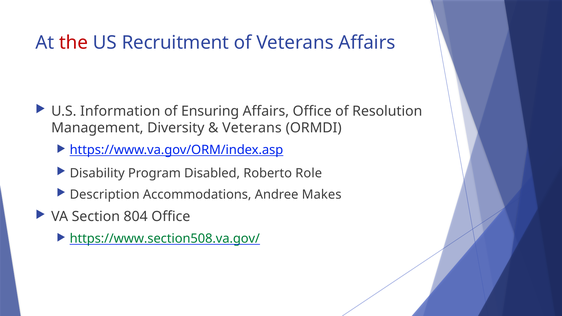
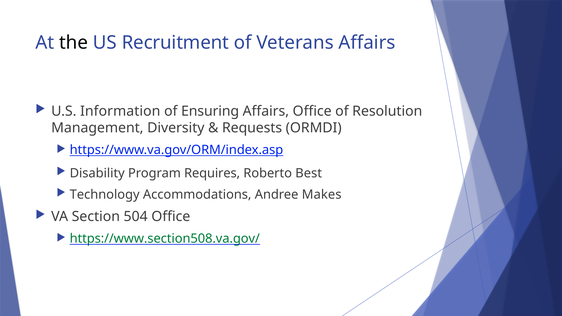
the colour: red -> black (73, 43)
Veterans: Veterans -> Requests (252, 128)
Disabled: Disabled -> Requires (212, 173)
Role: Role -> Best (309, 173)
Description: Description -> Technology (105, 195)
804: 804 -> 504 (136, 217)
